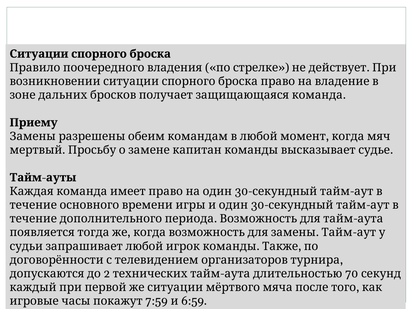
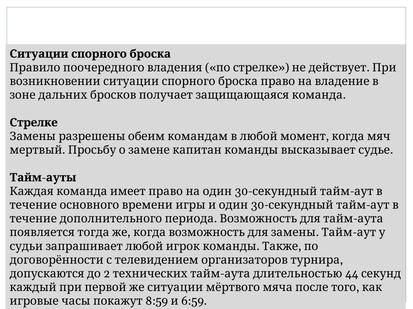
Приему: Приему -> Стрелке (34, 123)
70: 70 -> 44 (352, 274)
7:59: 7:59 -> 8:59 (157, 302)
